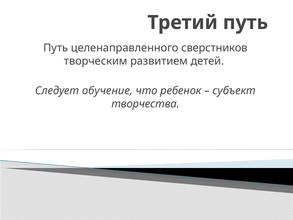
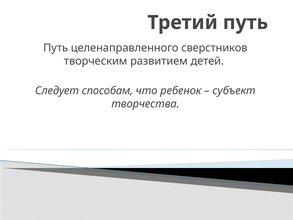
обучение: обучение -> способам (107, 91)
